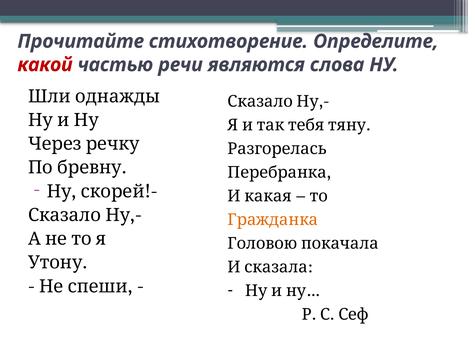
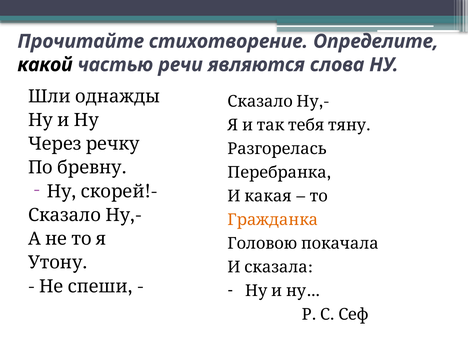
какой colour: red -> black (45, 65)
